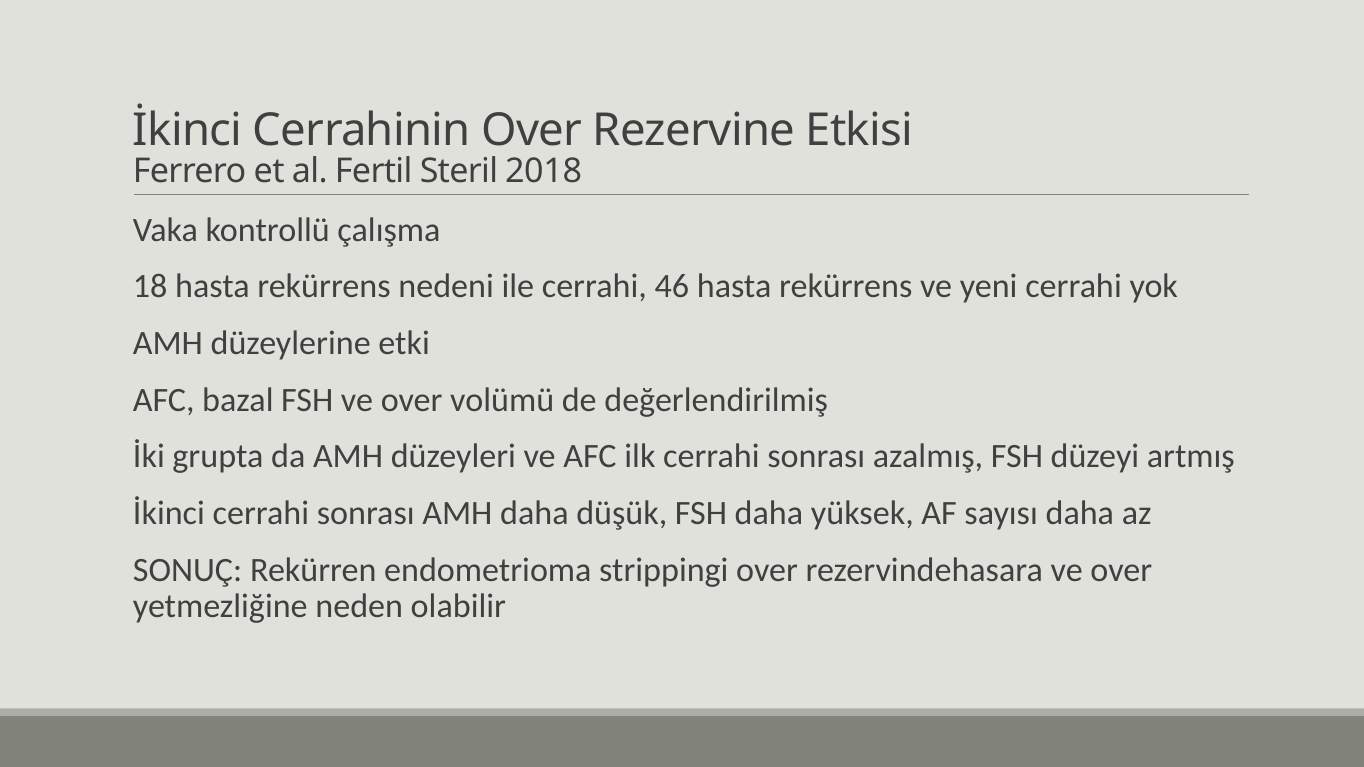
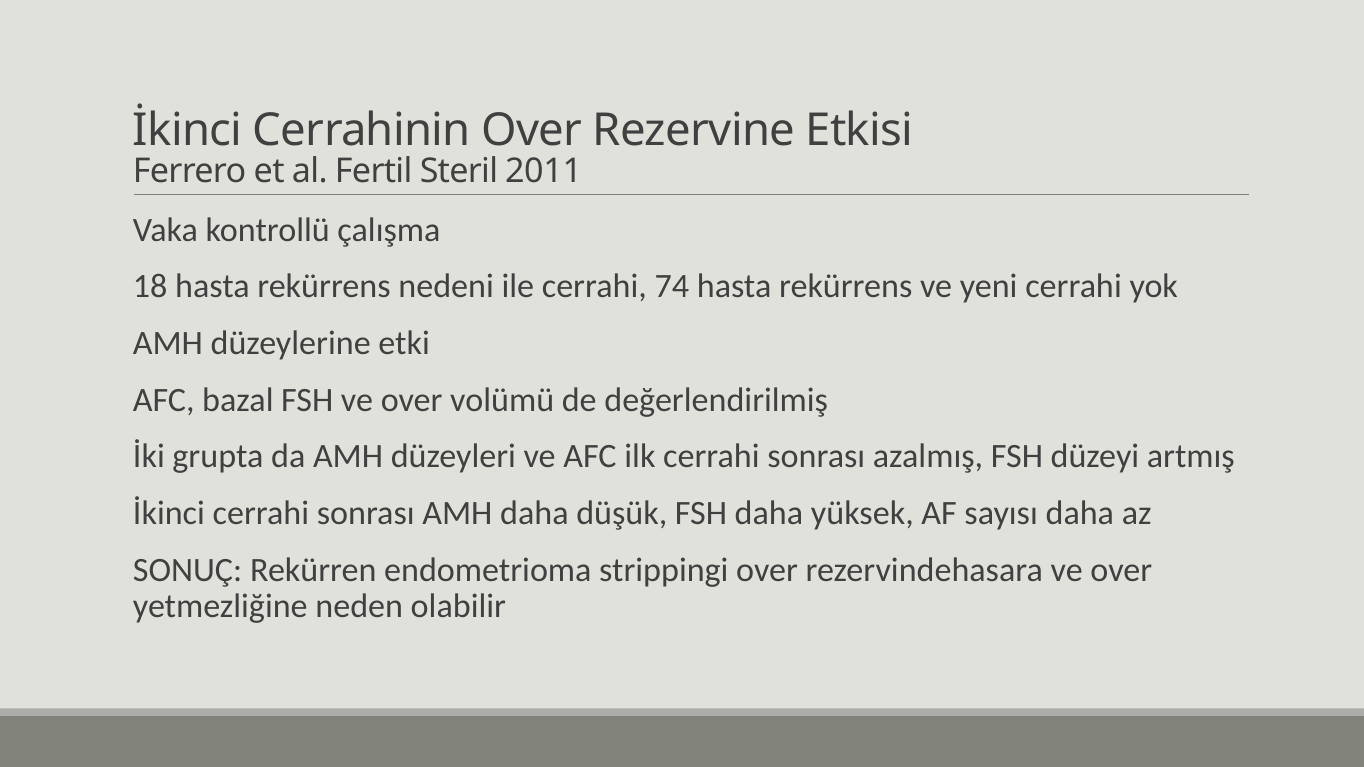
2018: 2018 -> 2011 (544, 171)
46: 46 -> 74 (672, 287)
